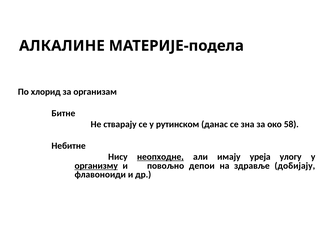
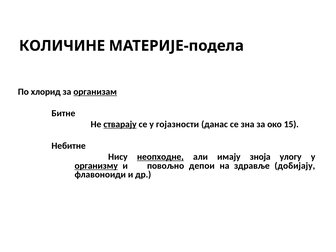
АЛКАЛИНЕ: АЛКАЛИНЕ -> КОЛИЧИНЕ (62, 46)
организам underline: none -> present (95, 92)
стварају underline: none -> present (120, 124)
рутинском: рутинском -> гојазности (178, 124)
58: 58 -> 15 (291, 124)
уреја: уреја -> зноја (260, 157)
